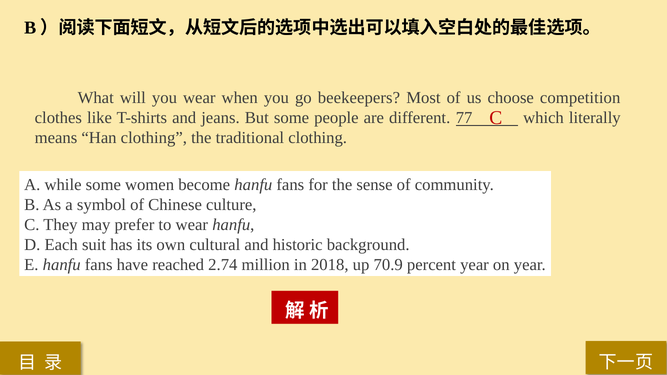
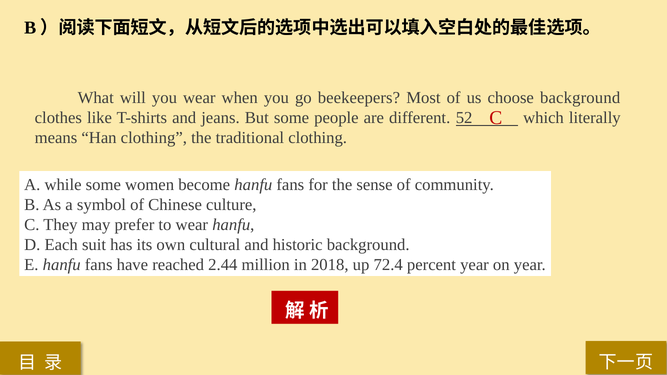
choose competition: competition -> background (580, 98)
77: 77 -> 52 (464, 118)
2.74: 2.74 -> 2.44 (223, 265)
70.9: 70.9 -> 72.4 (388, 265)
